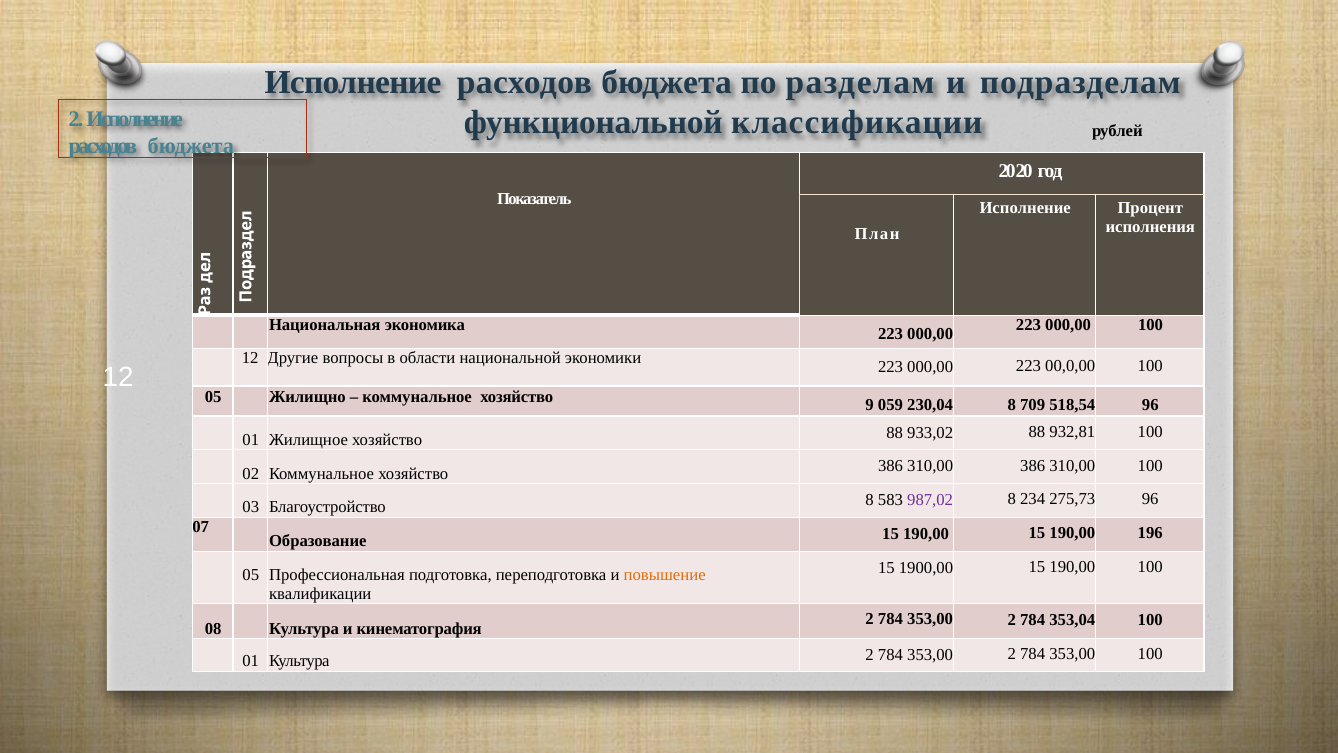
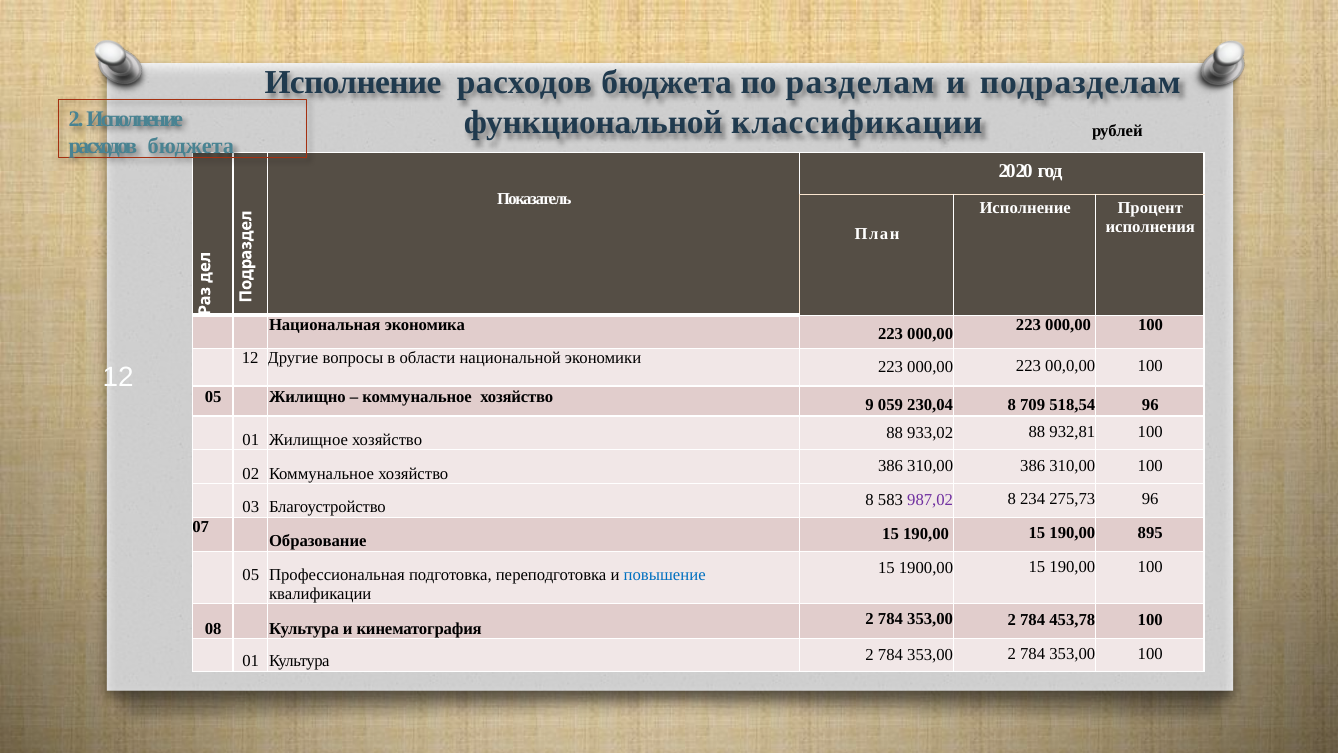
196: 196 -> 895 (1150, 533)
повышение colour: orange -> blue (665, 575)
353,04: 353,04 -> 453,78 (1072, 620)
